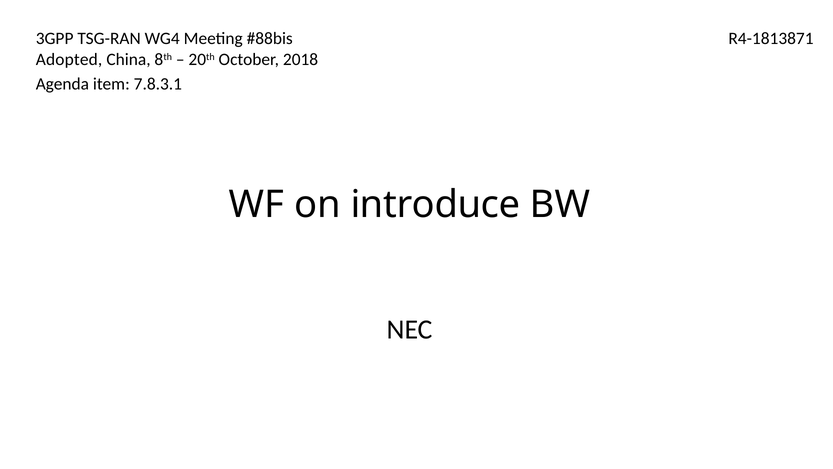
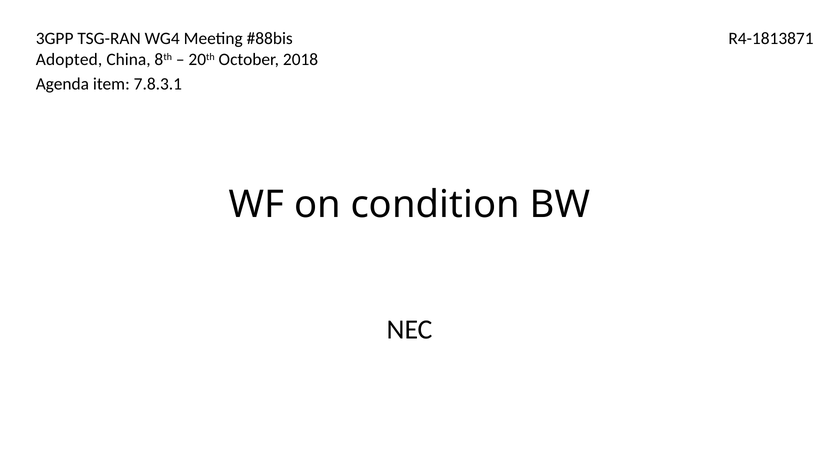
introduce: introduce -> condition (435, 204)
